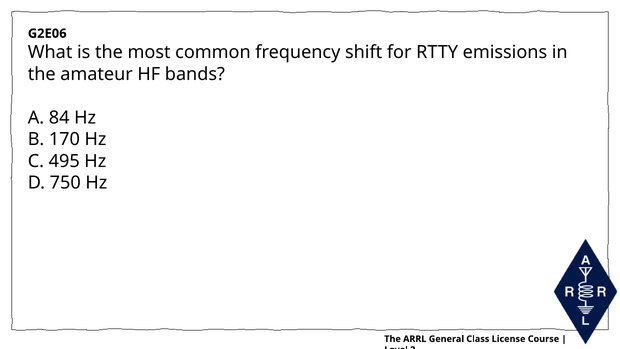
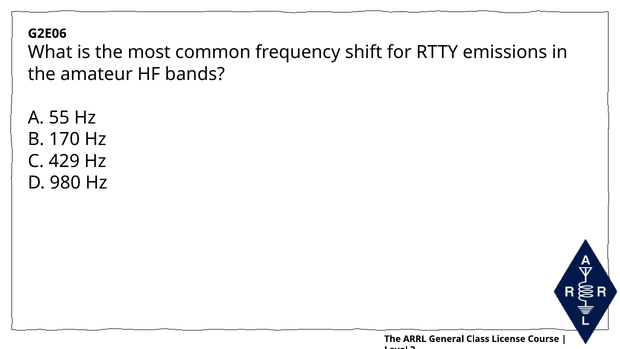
84: 84 -> 55 (59, 118)
495: 495 -> 429 (64, 161)
750: 750 -> 980 (65, 183)
